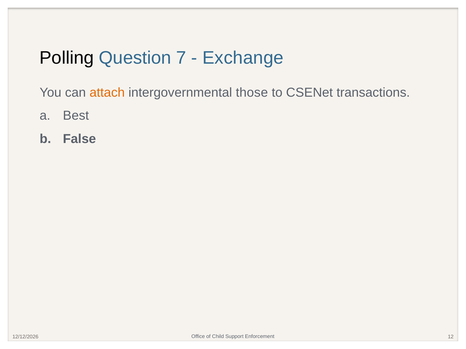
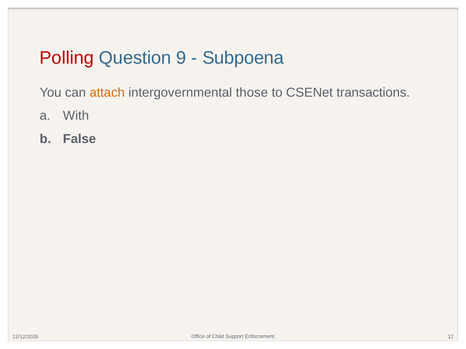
Polling colour: black -> red (67, 58)
7: 7 -> 9 (181, 58)
Exchange: Exchange -> Subpoena (243, 58)
Best: Best -> With (76, 116)
